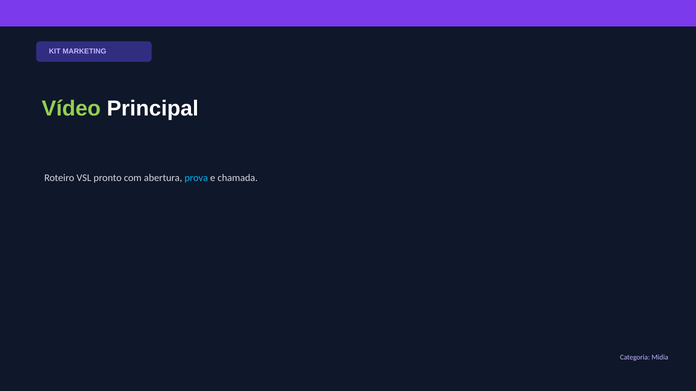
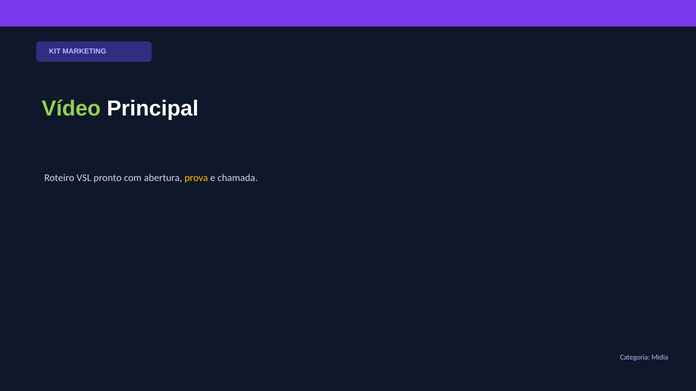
prova colour: light blue -> yellow (196, 178)
